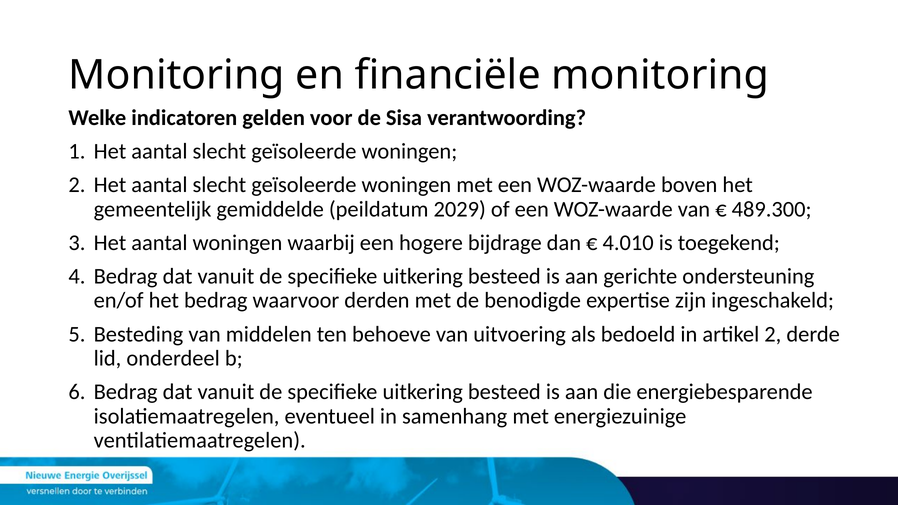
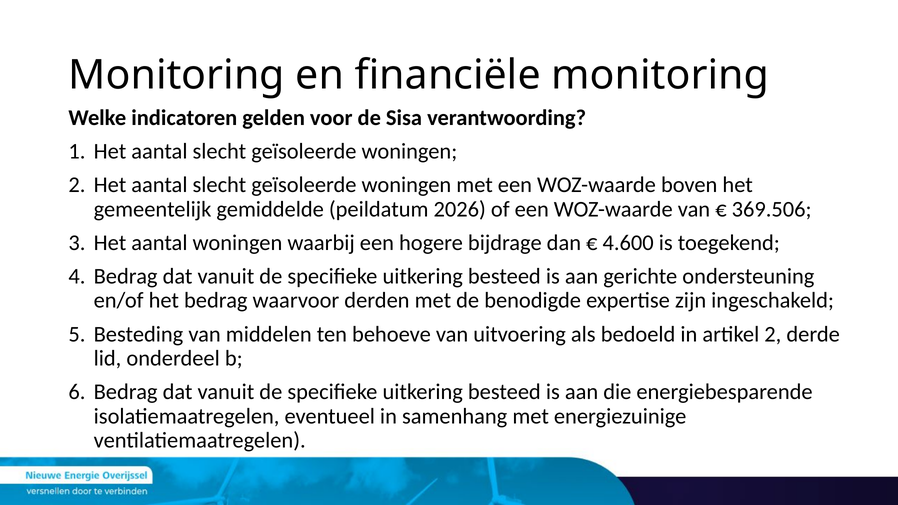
2029: 2029 -> 2026 (460, 209)
489.300: 489.300 -> 369.506 (772, 209)
4.010: 4.010 -> 4.600 (628, 243)
